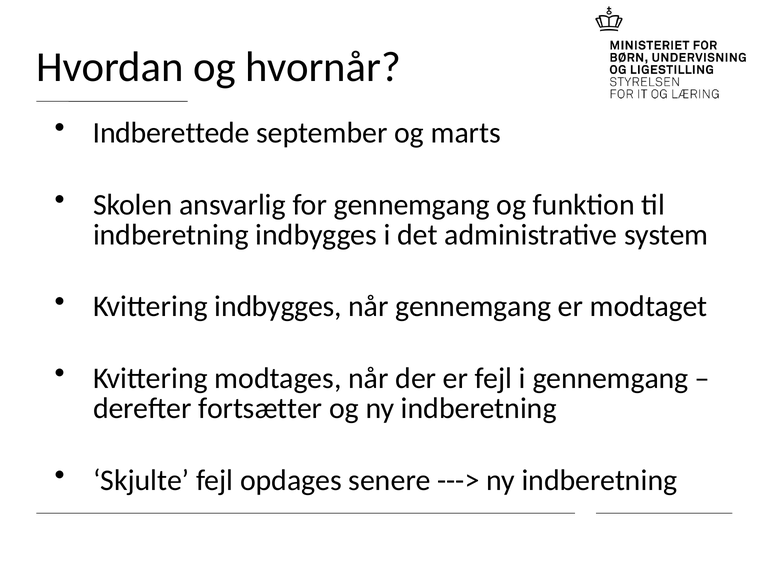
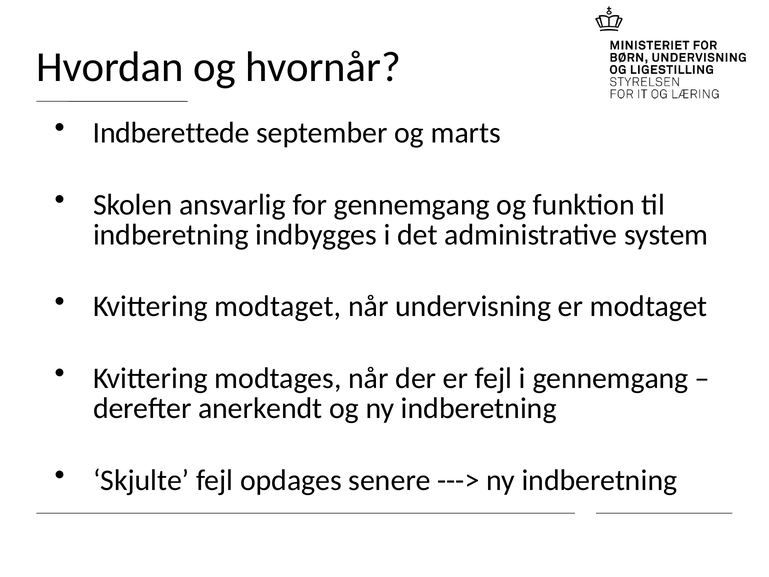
Kvittering indbygges: indbygges -> modtaget (278, 306)
når gennemgang: gennemgang -> undervisning (473, 306)
fortsætter: fortsætter -> anerkendt (260, 408)
